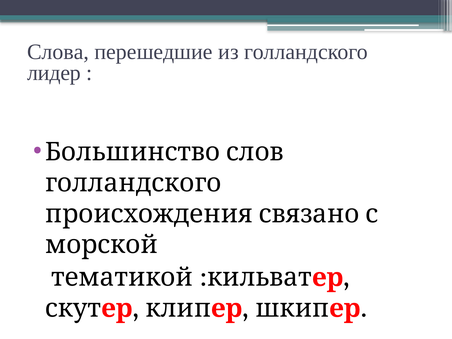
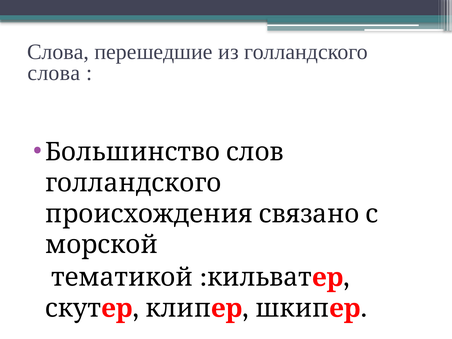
лидер: лидер -> слова (54, 73)
